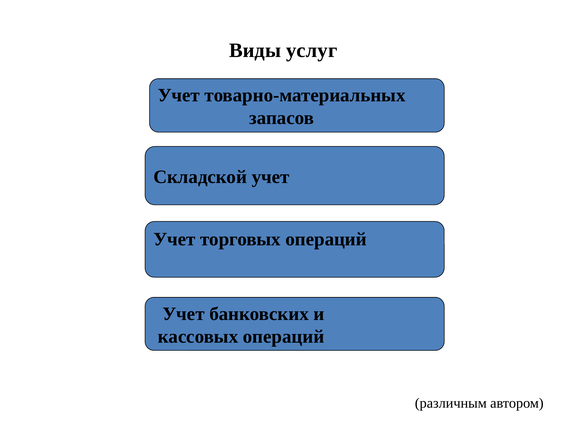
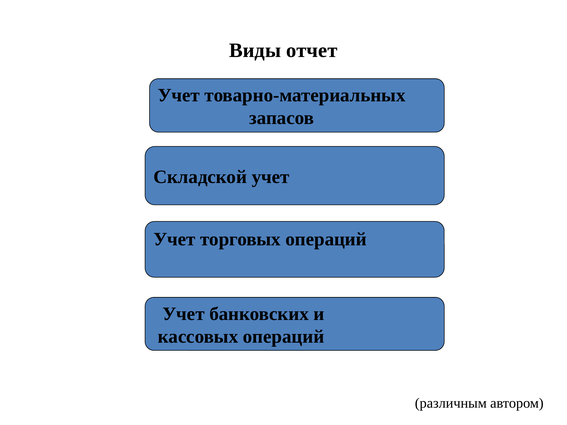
услуг: услуг -> отчет (312, 50)
